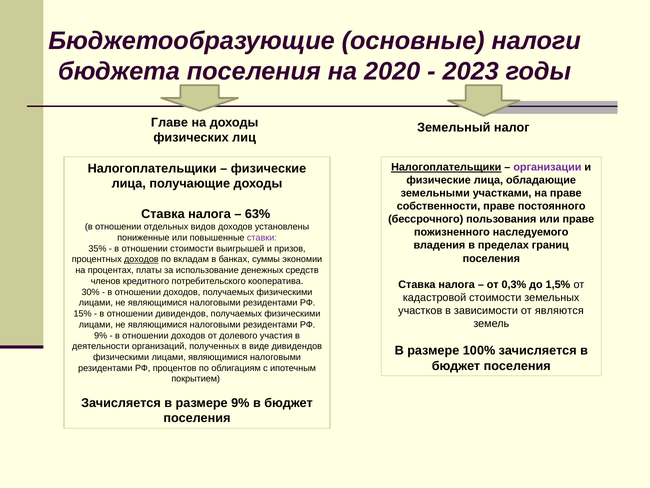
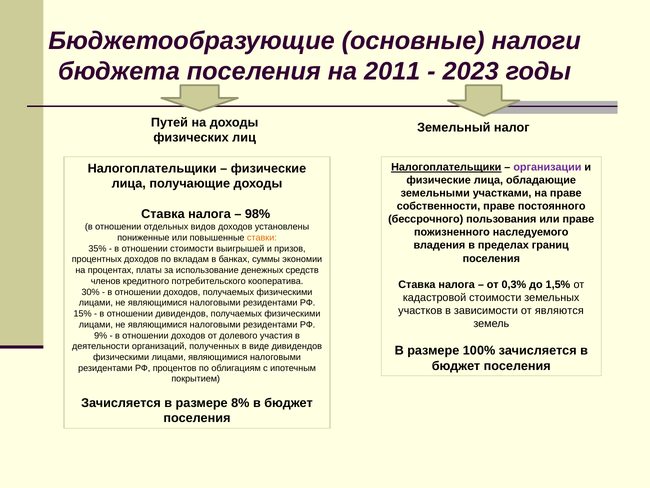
2020: 2020 -> 2011 (392, 71)
Главе: Главе -> Путей (169, 122)
63%: 63% -> 98% (258, 214)
ставки colour: purple -> orange (262, 238)
доходов underline: present -> none (141, 259)
размере 9%: 9% -> 8% (240, 403)
